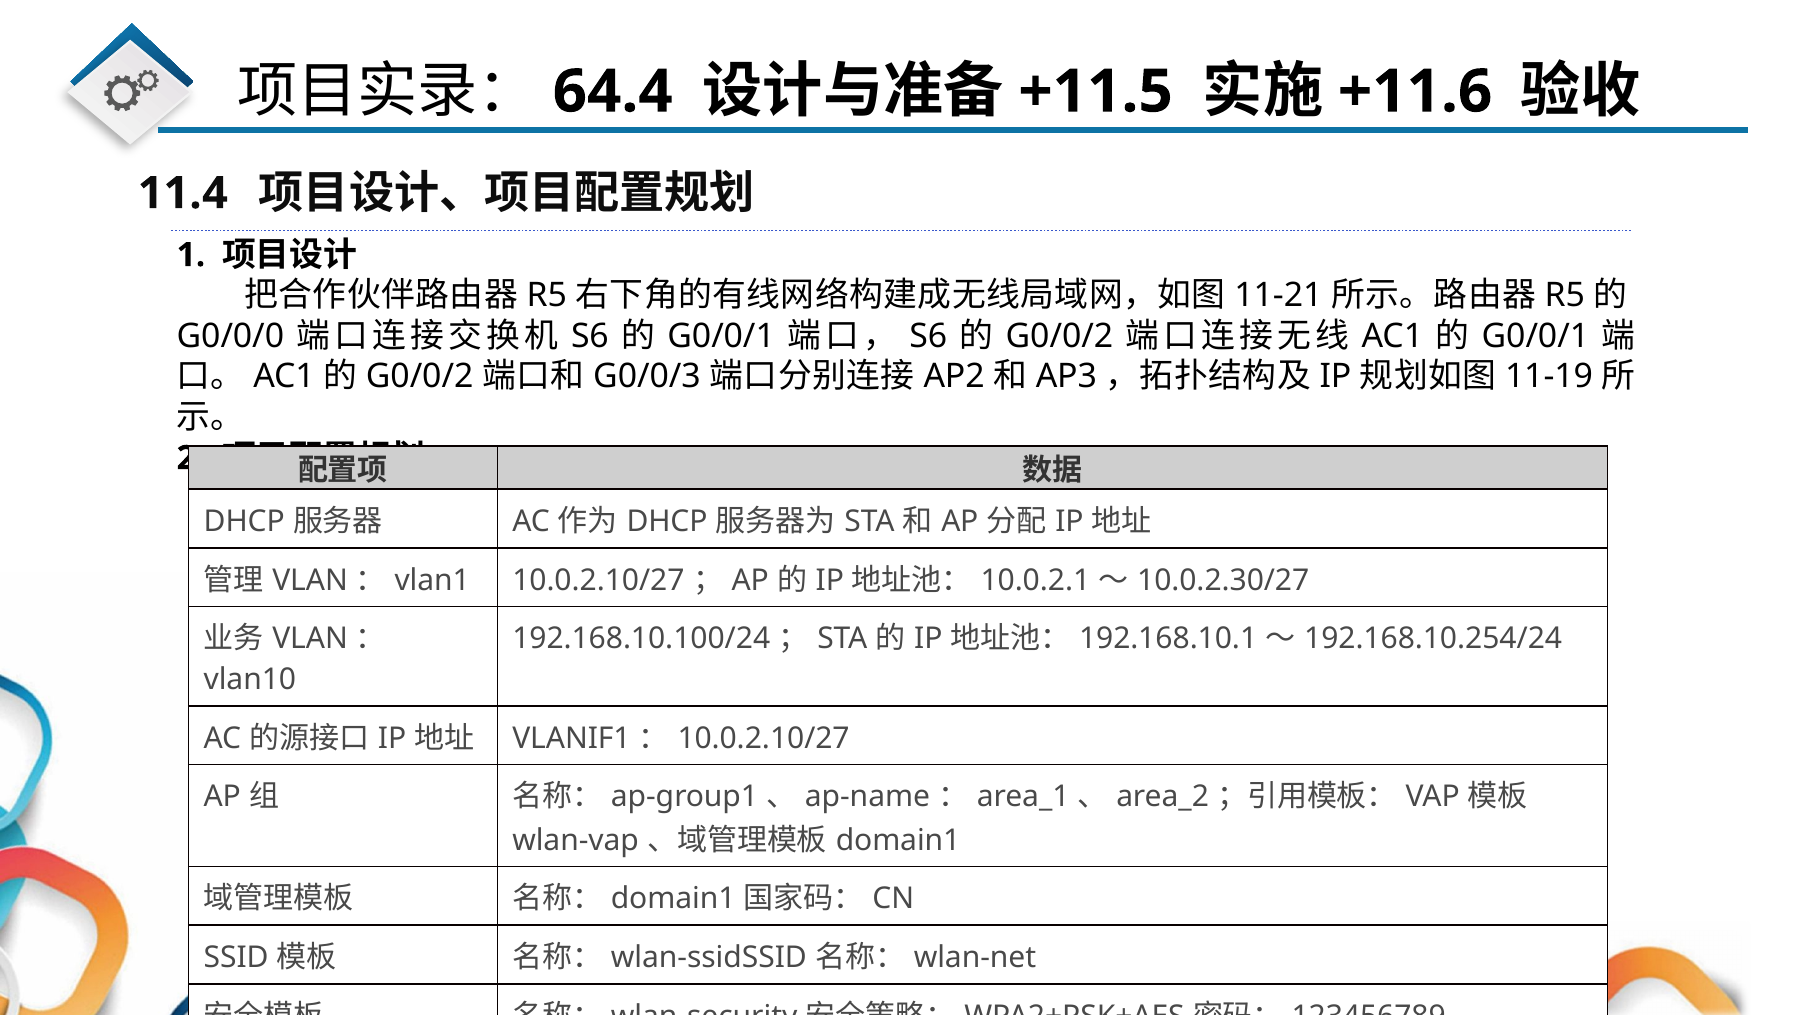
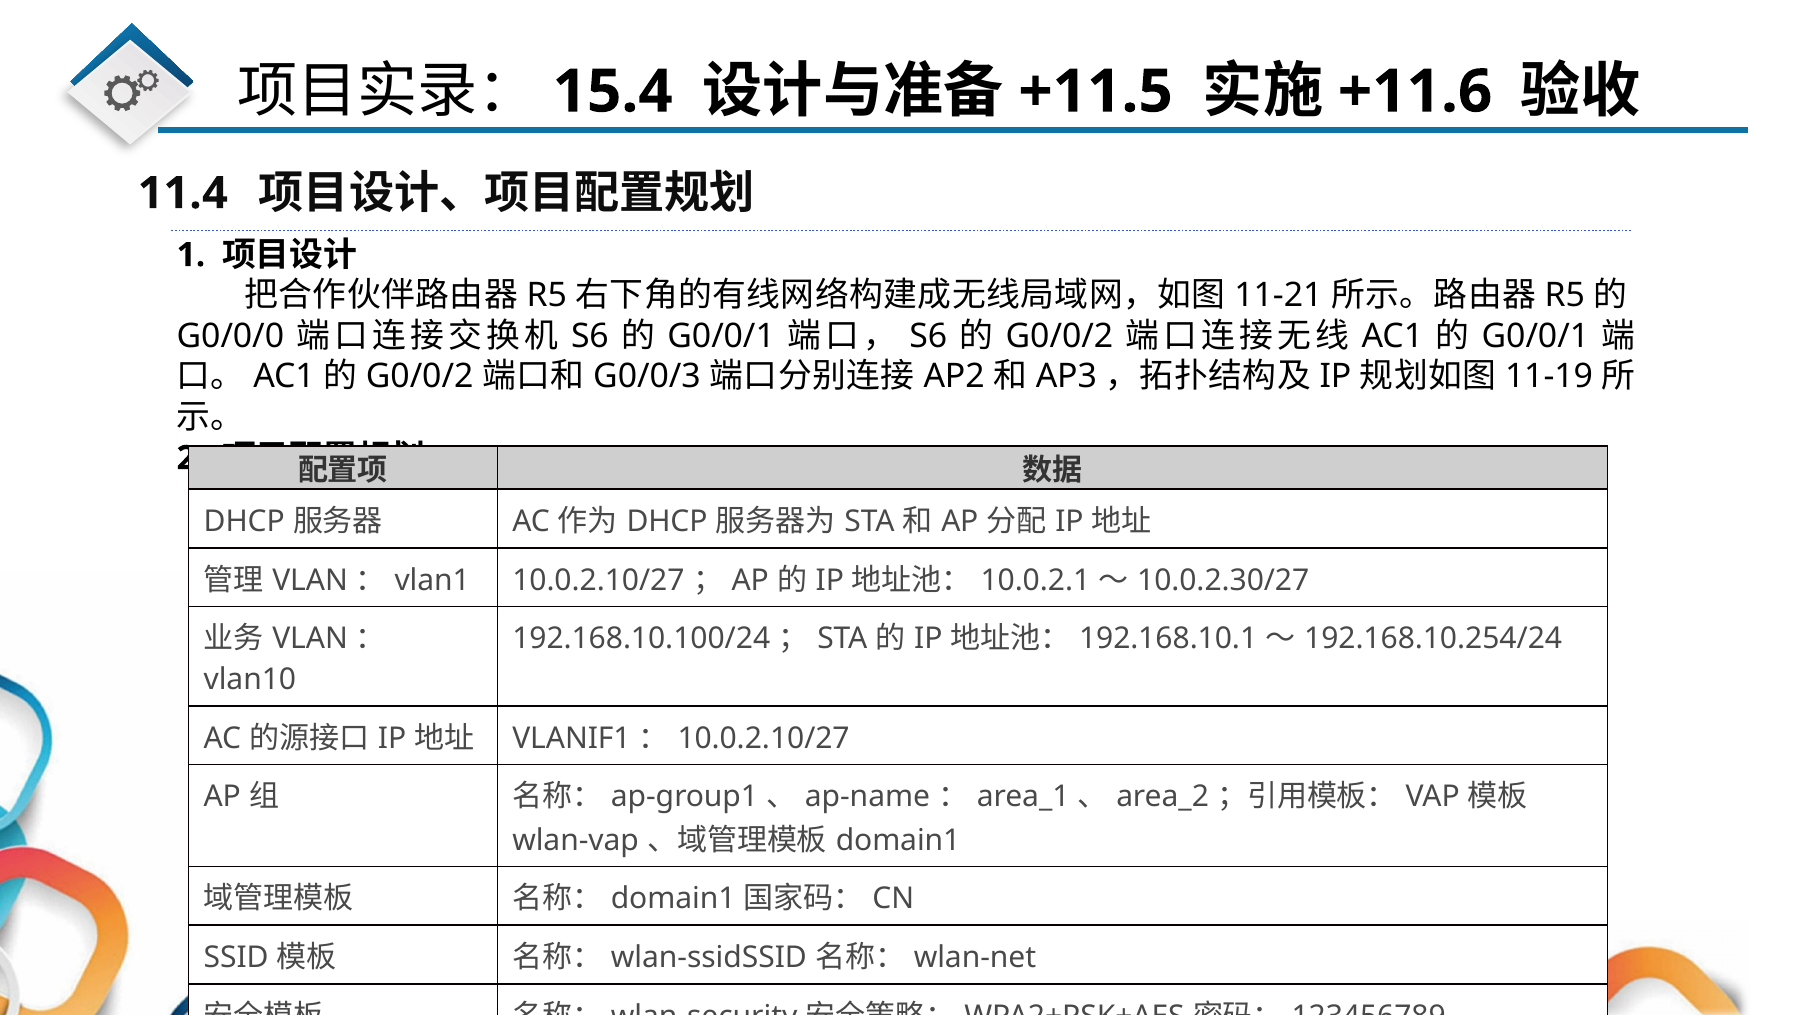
64.4: 64.4 -> 15.4 (613, 92)
